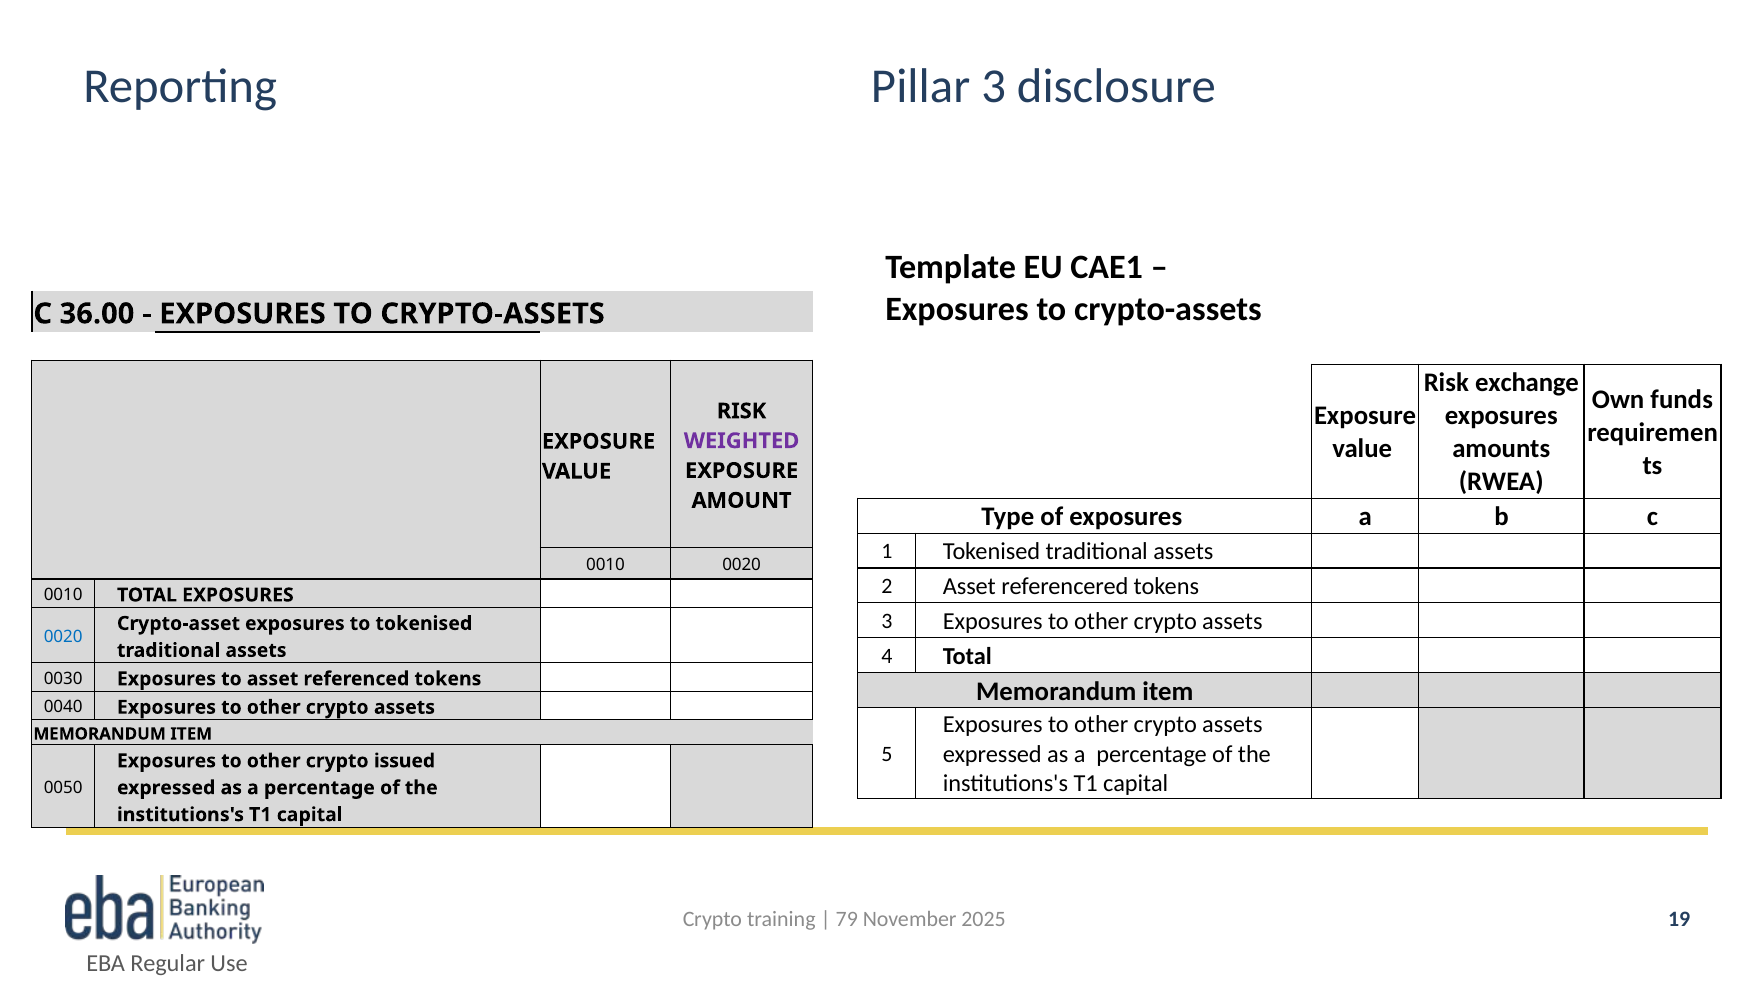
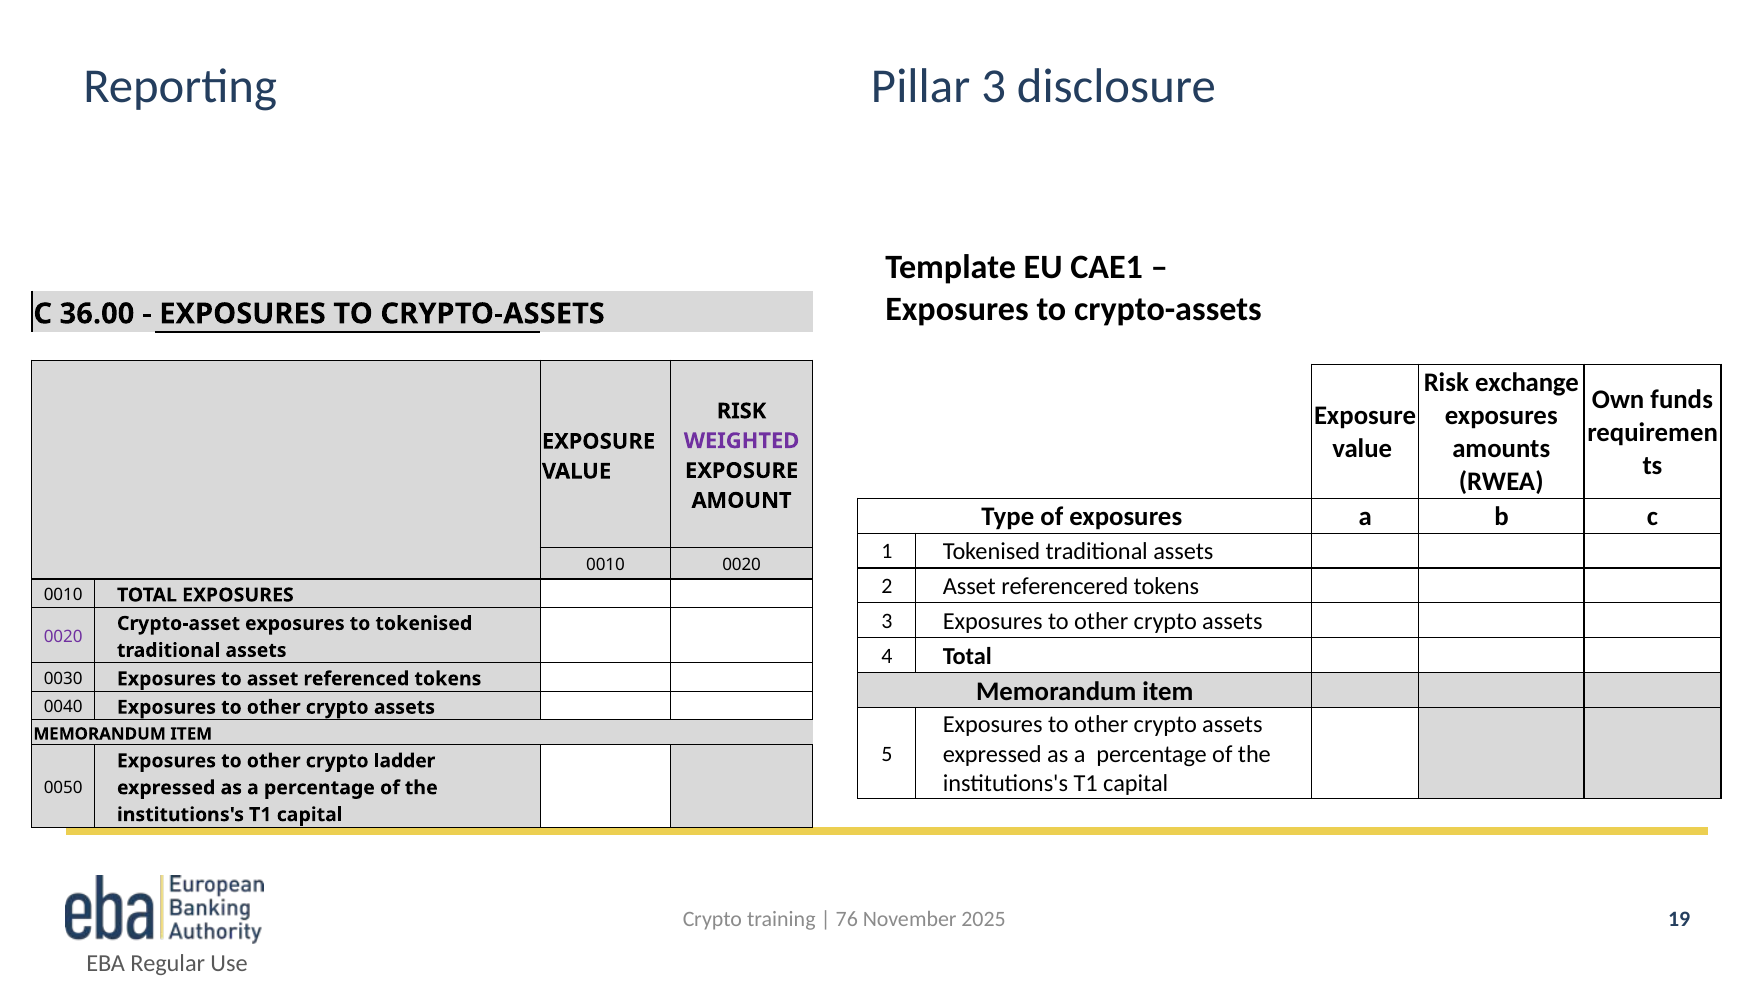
0020 colour: blue -> purple (63, 637)
issued: issued -> ladder (405, 761)
79: 79 -> 76 (847, 919)
